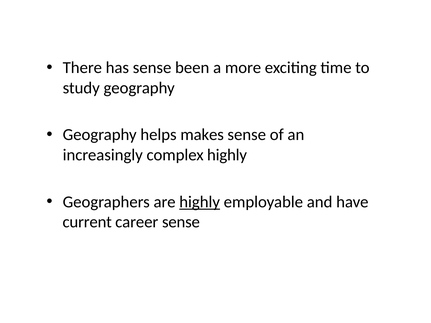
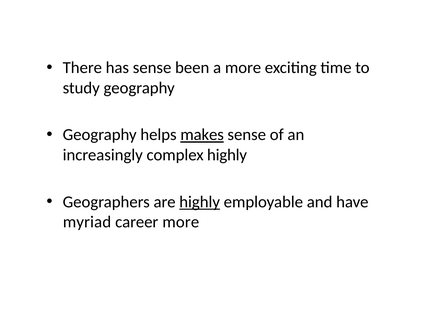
makes underline: none -> present (202, 135)
current: current -> myriad (87, 222)
career sense: sense -> more (181, 222)
